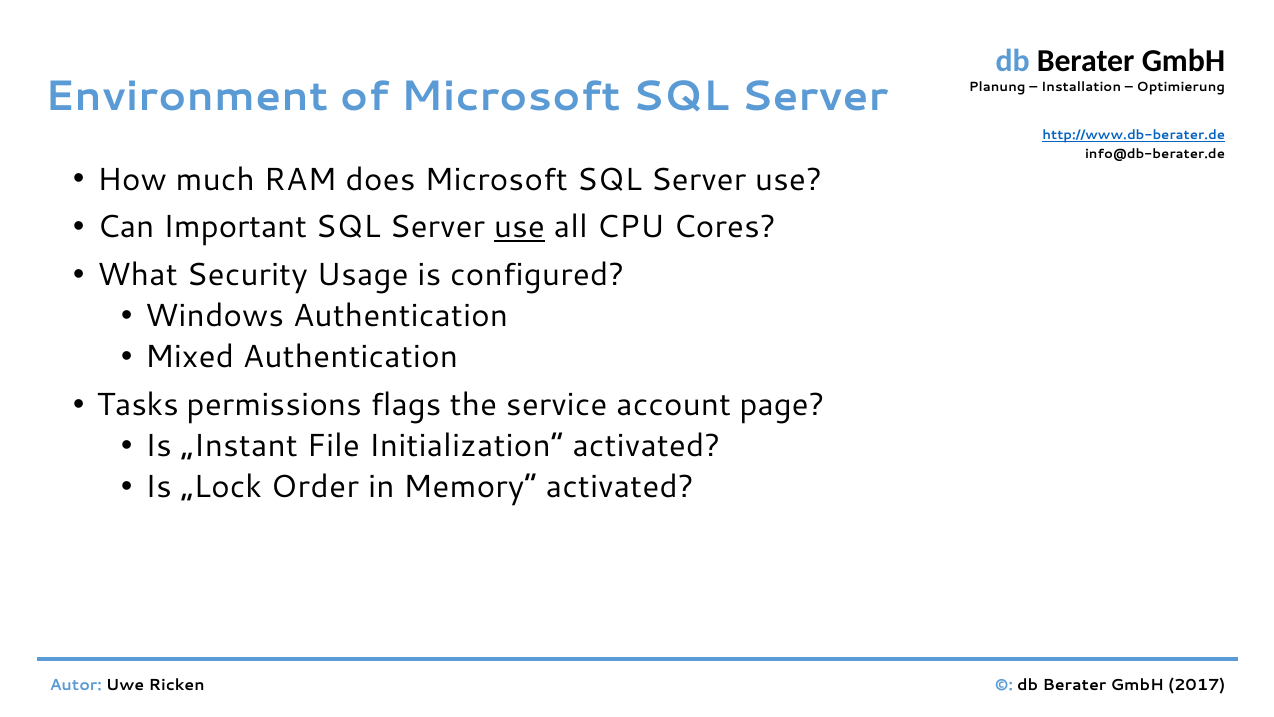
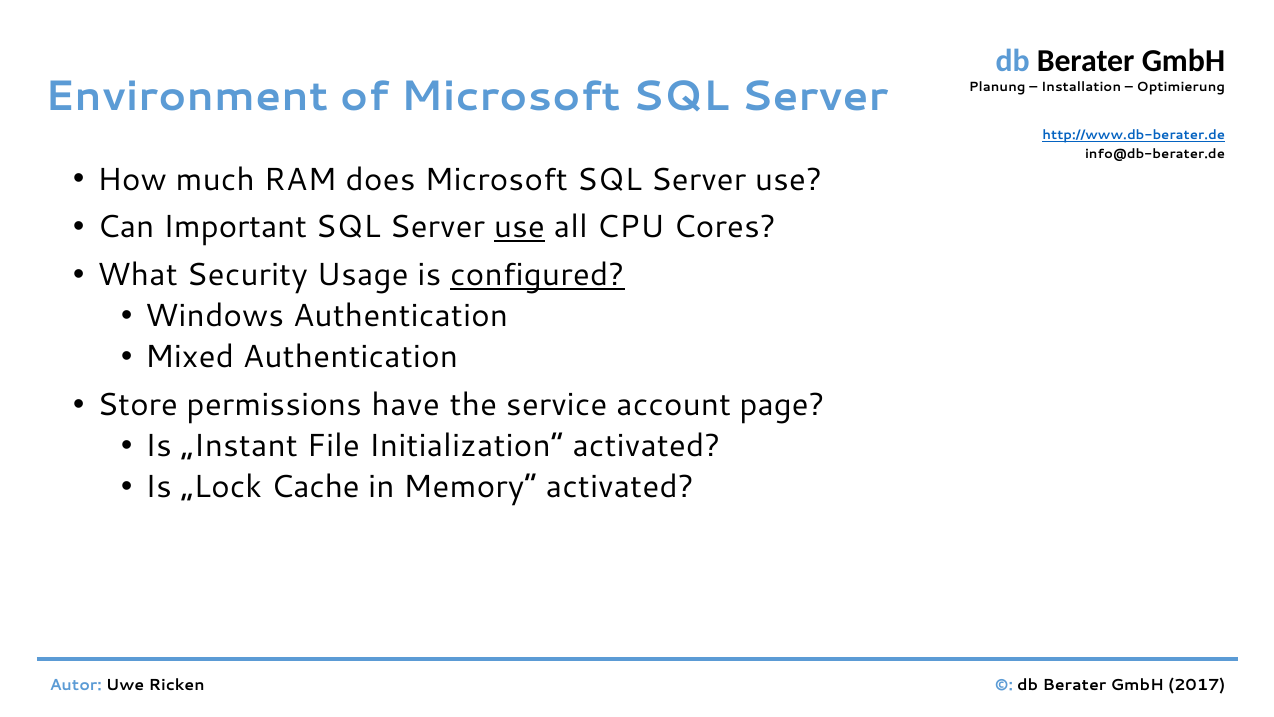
configured underline: none -> present (537, 275)
Tasks: Tasks -> Store (138, 405)
flags: flags -> have (406, 405)
Order: Order -> Cache (315, 487)
